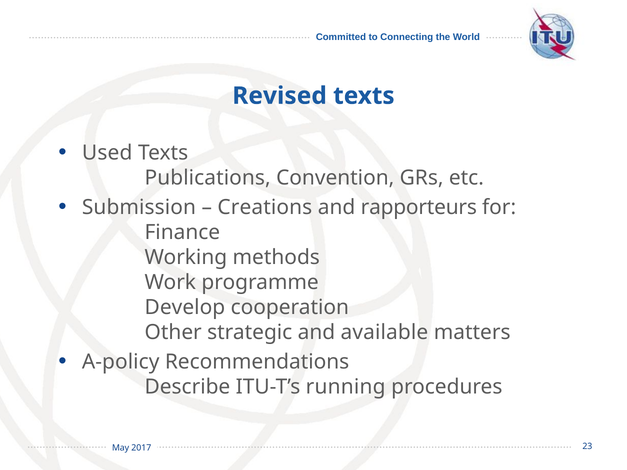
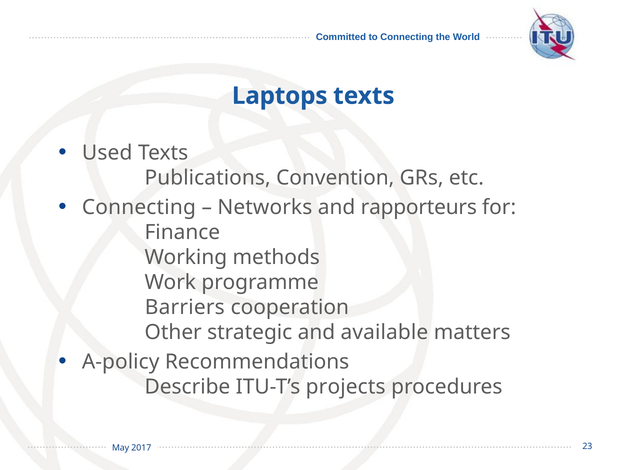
Revised: Revised -> Laptops (280, 96)
Submission: Submission -> Connecting (139, 207)
Creations: Creations -> Networks (265, 207)
Develop: Develop -> Barriers (185, 308)
running: running -> projects (346, 387)
